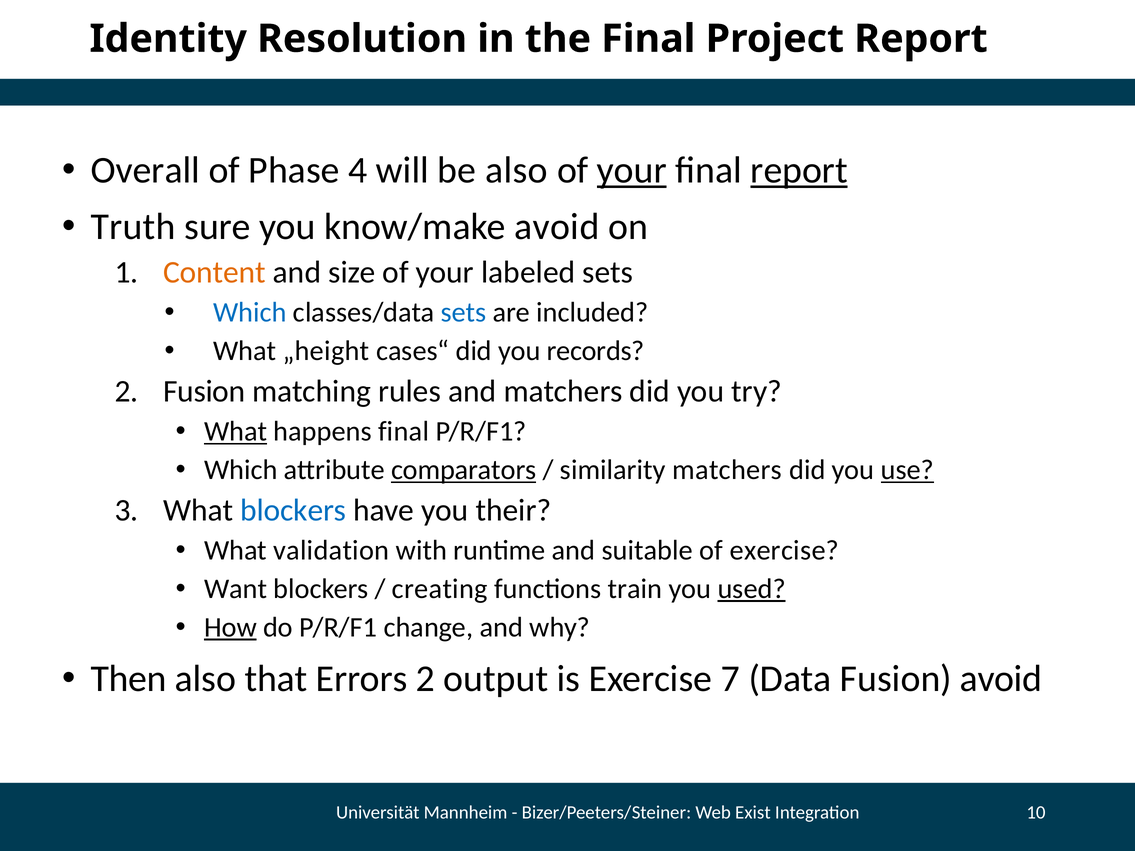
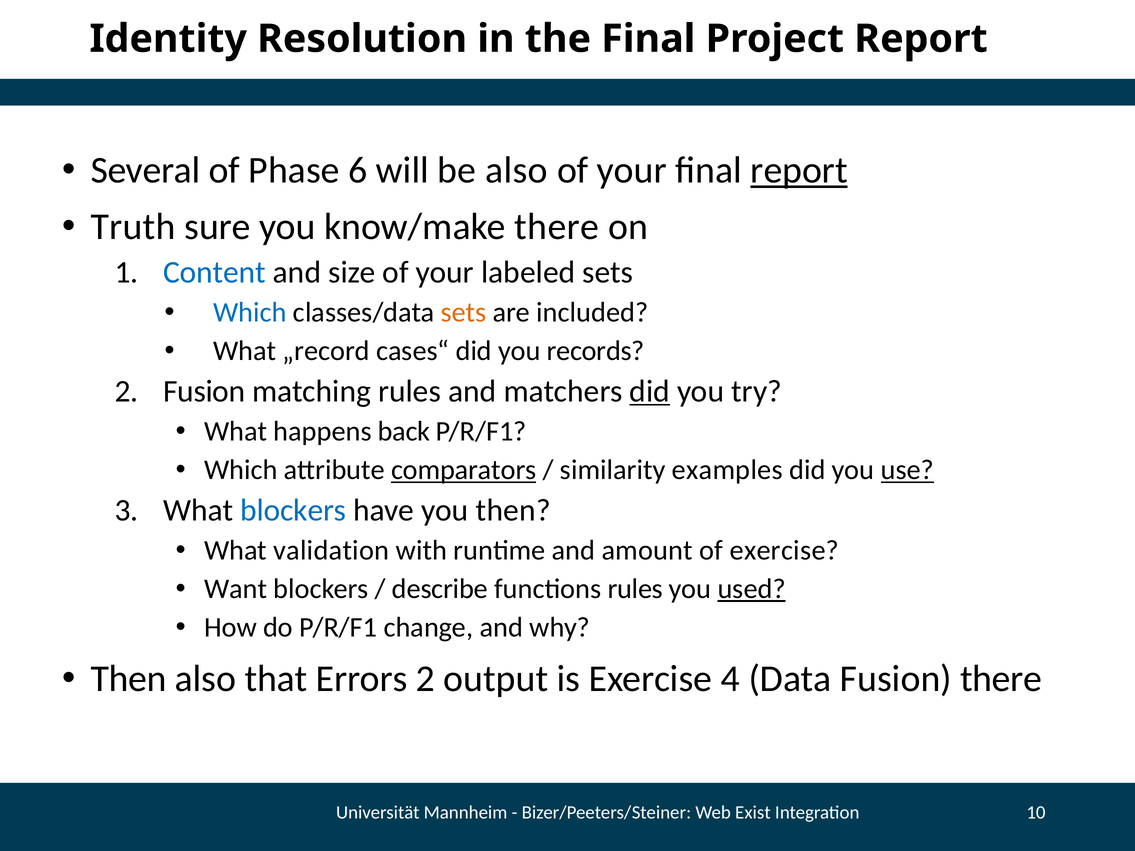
Overall: Overall -> Several (145, 170)
4: 4 -> 6 (358, 170)
your underline: present -> none (632, 170)
know/make avoid: avoid -> there (557, 227)
Content colour: orange -> blue (214, 272)
sets colour: blue -> orange (464, 313)
„height: „height -> „record (326, 351)
did underline: none -> present (650, 391)
What underline: present -> none (236, 432)
happens final: final -> back (404, 432)
similarity matchers: matchers -> examples (727, 470)
you their: their -> then (513, 510)
suitable: suitable -> amount (647, 551)
creating: creating -> describe (440, 589)
functions train: train -> rules (635, 589)
How underline: present -> none (230, 628)
7: 7 -> 4 (730, 679)
Fusion avoid: avoid -> there (1001, 679)
